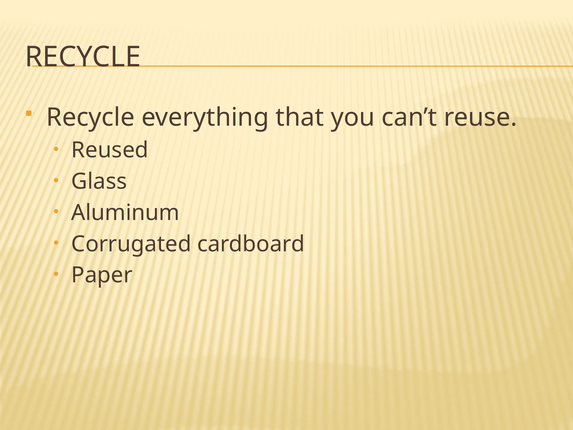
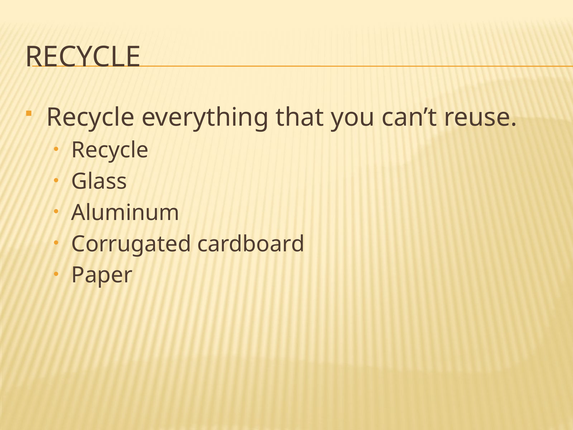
Reused: Reused -> Recycle (110, 150)
